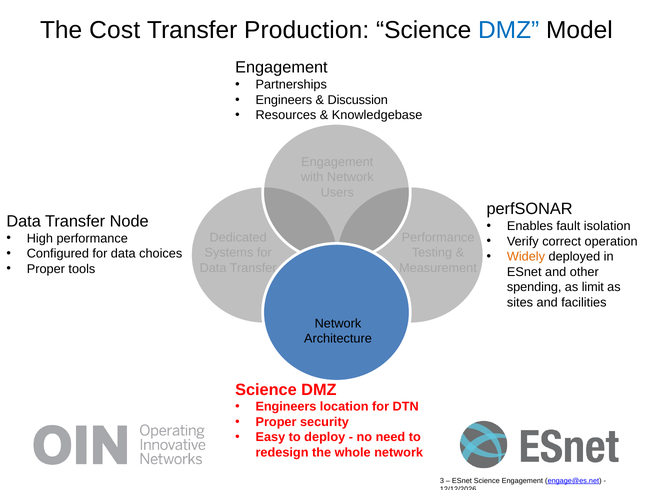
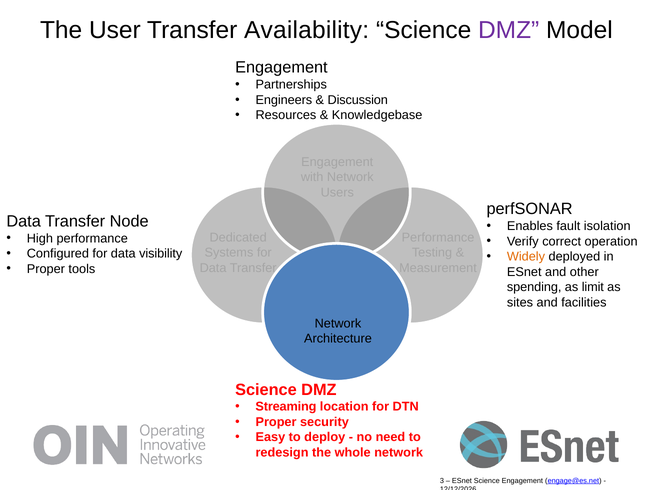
Cost: Cost -> User (115, 30)
Production: Production -> Availability (307, 30)
DMZ colour: blue -> purple (509, 30)
choices: choices -> visibility (161, 254)
Engineers: Engineers -> Streaming (286, 407)
